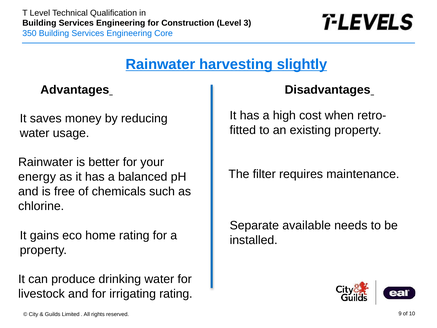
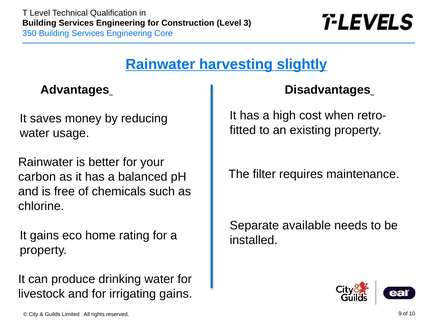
energy: energy -> carbon (37, 177)
irrigating rating: rating -> gains (176, 294)
